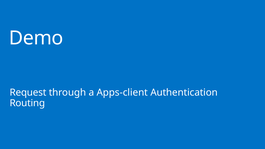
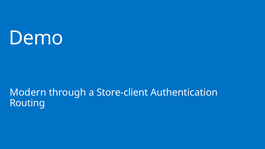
Request: Request -> Modern (28, 93)
Apps-client: Apps-client -> Store-client (122, 93)
